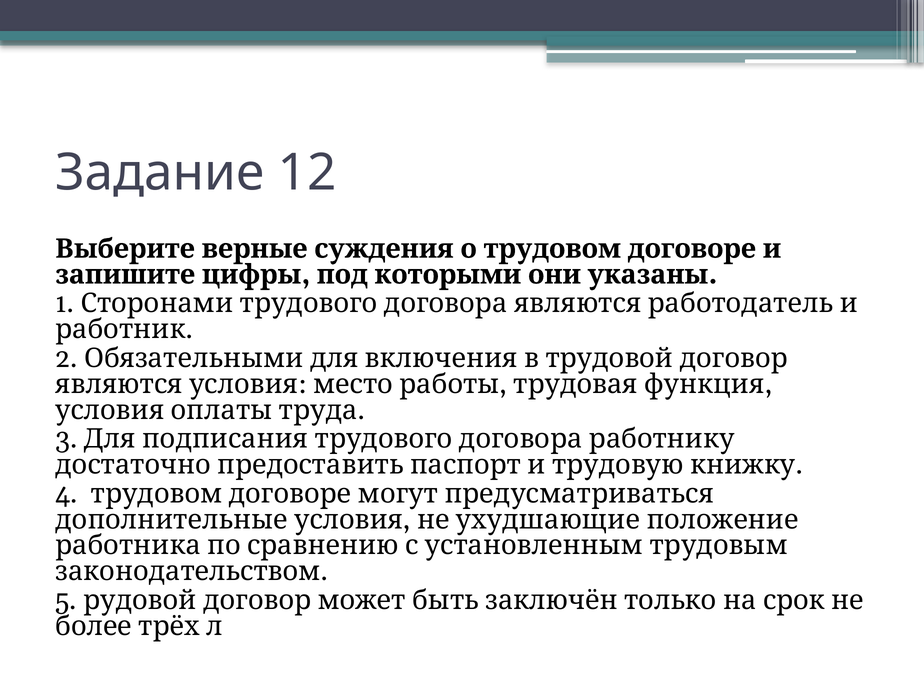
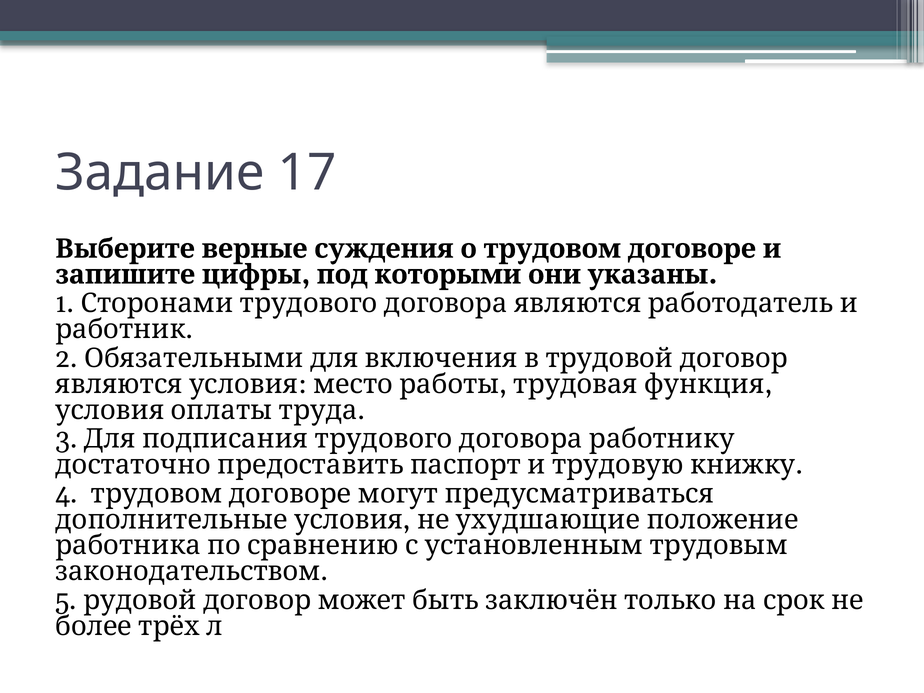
12: 12 -> 17 (307, 173)
